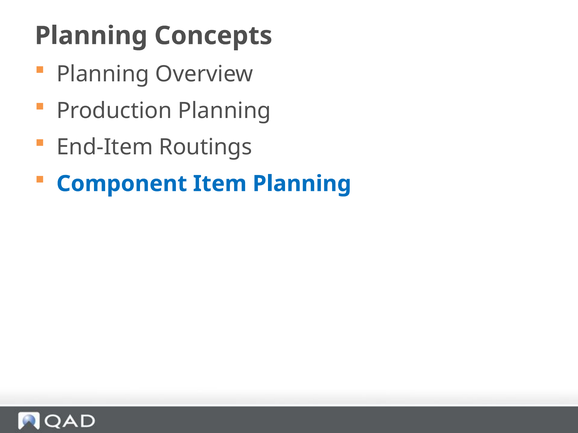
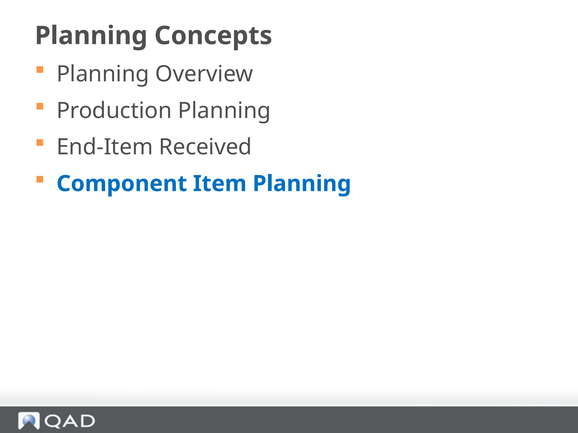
Routings: Routings -> Received (205, 147)
